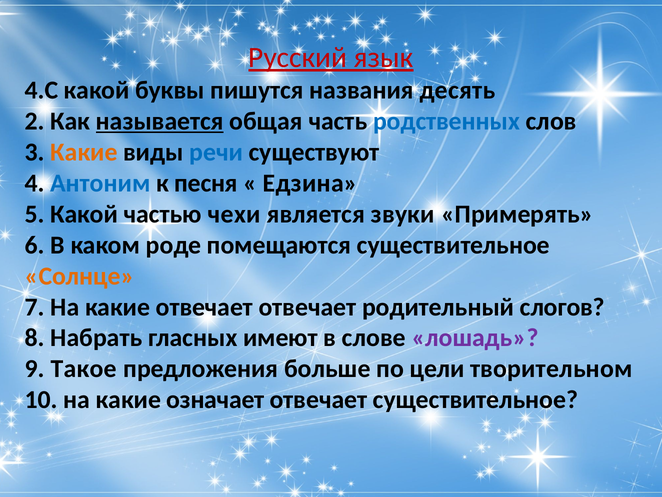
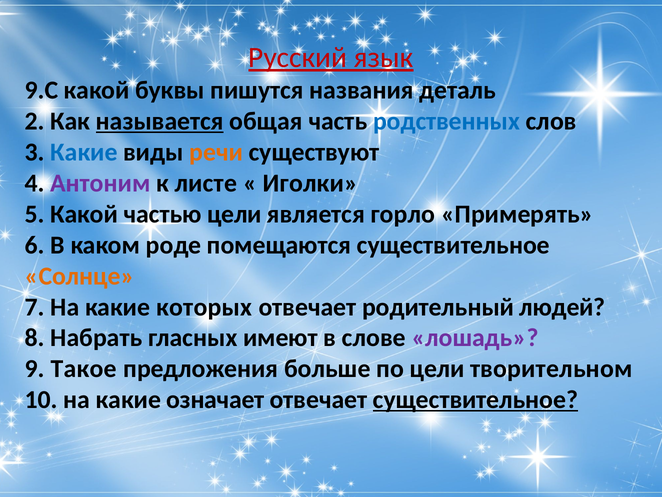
4.С: 4.С -> 9.С (41, 90)
десять: десять -> деталь (458, 90)
Какие colour: orange -> blue (84, 152)
речи colour: blue -> orange (216, 152)
Антоним colour: blue -> purple (100, 183)
песня: песня -> листе (206, 183)
Едзина: Едзина -> Иголки (310, 183)
частью чехи: чехи -> цели (234, 214)
звуки: звуки -> горло (403, 214)
какие отвечает: отвечает -> которых (204, 307)
слогов: слогов -> людей (562, 307)
существительное underline: none -> present (475, 399)
